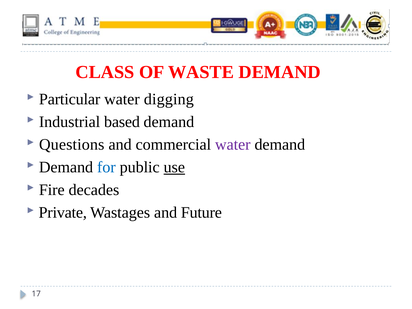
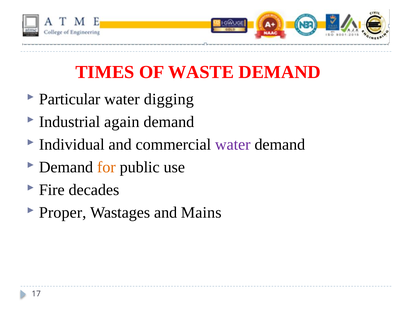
CLASS: CLASS -> TIMES (105, 72)
based: based -> again (122, 122)
Questions: Questions -> Individual (72, 145)
for colour: blue -> orange (106, 167)
use underline: present -> none (174, 167)
Private: Private -> Proper (63, 213)
Future: Future -> Mains (201, 213)
